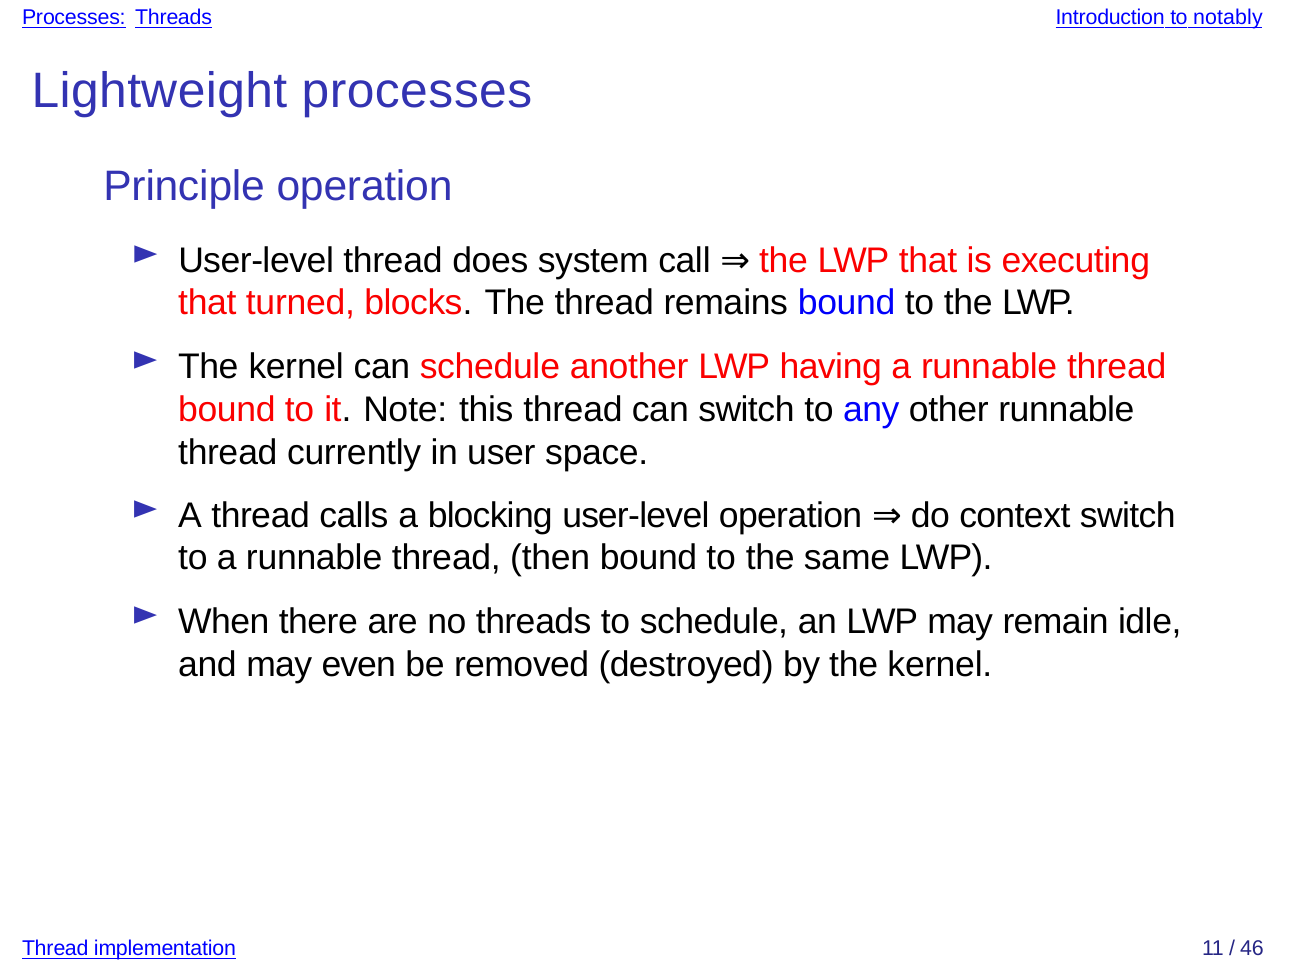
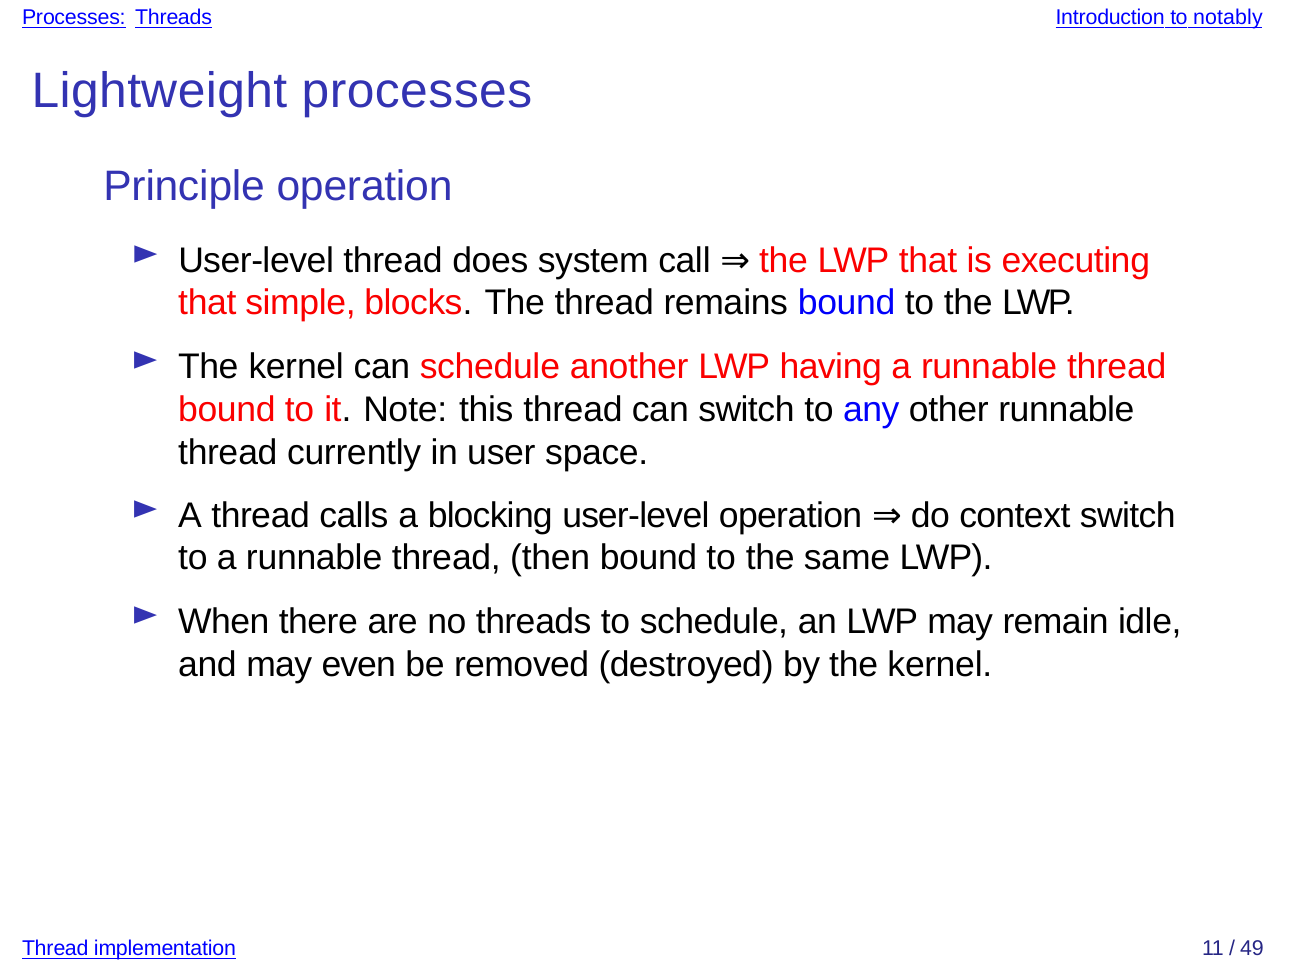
turned: turned -> simple (300, 303)
46: 46 -> 49 (1252, 949)
